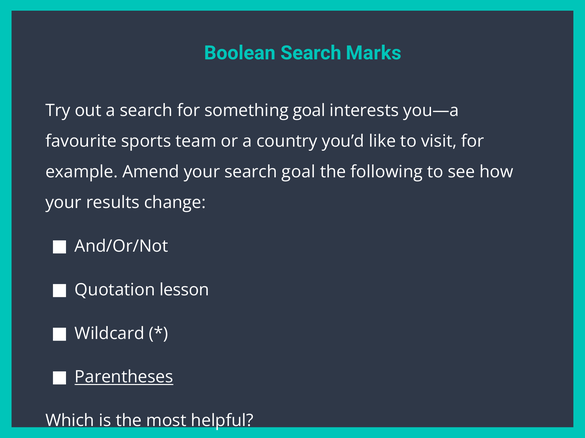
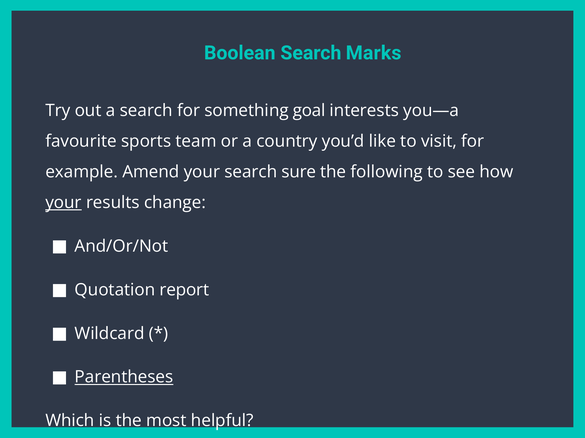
search goal: goal -> sure (299, 172)
your underline: none -> present (64, 203)
lesson: lesson -> report (184, 290)
